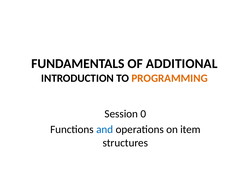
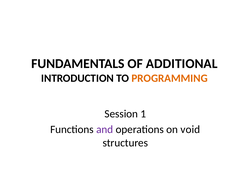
0: 0 -> 1 (143, 114)
and colour: blue -> purple (105, 129)
item: item -> void (190, 129)
